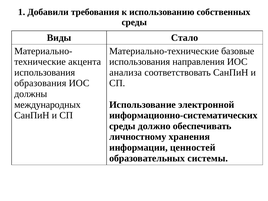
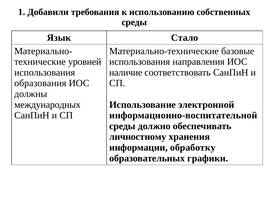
Виды: Виды -> Язык (59, 38)
акцента: акцента -> уровней (85, 62)
анализа: анализа -> наличие (126, 72)
информационно-систематических: информационно-систематических -> информационно-воспитательной (183, 115)
ценностей: ценностей -> обработку (193, 148)
системы: системы -> графики (208, 158)
